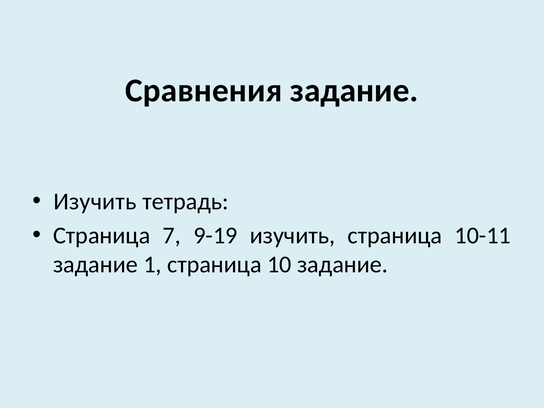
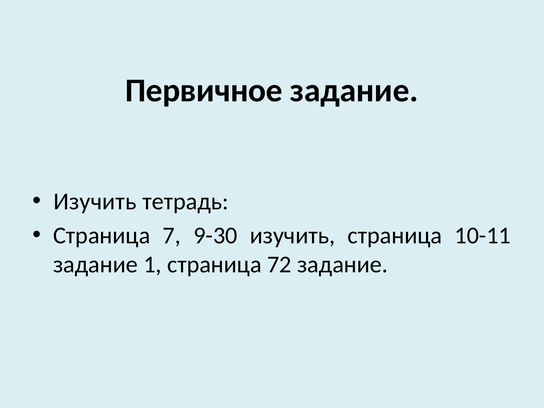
Сравнения: Сравнения -> Первичное (204, 91)
9-19: 9-19 -> 9-30 (215, 235)
10: 10 -> 72 (279, 264)
